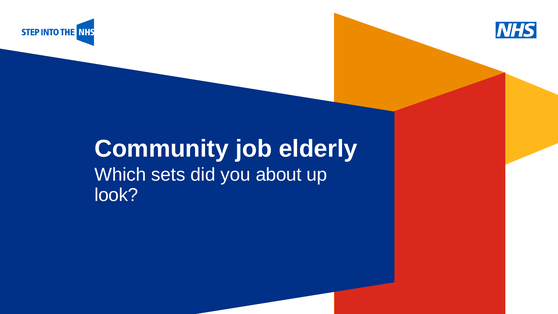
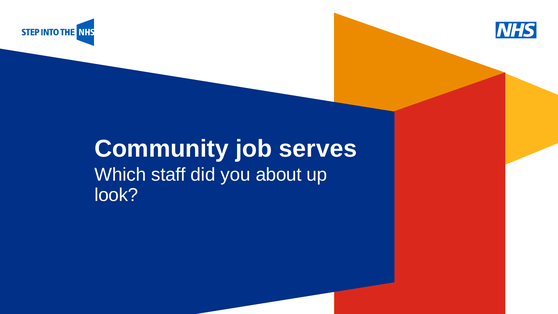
elderly: elderly -> serves (318, 149)
sets: sets -> staff (168, 175)
